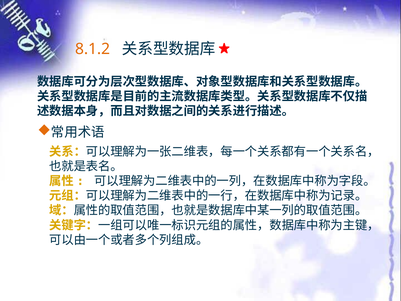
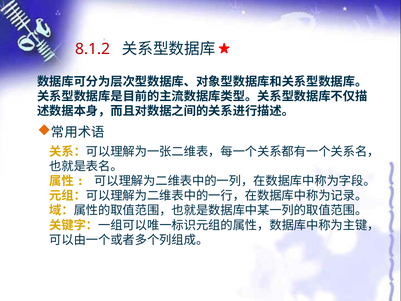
8.1.2 colour: orange -> red (93, 49)
